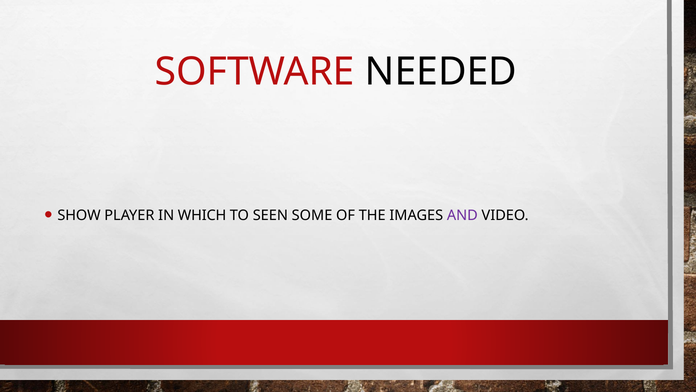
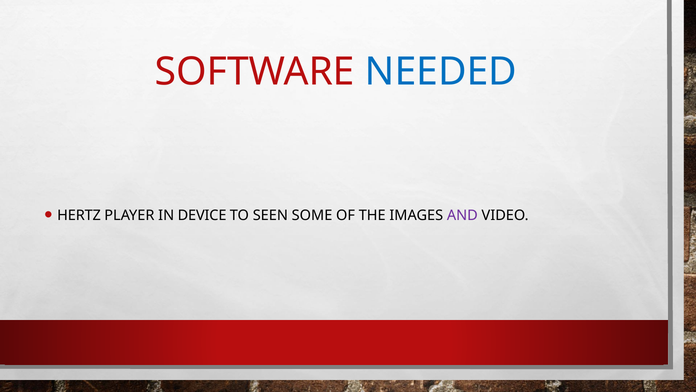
NEEDED colour: black -> blue (441, 72)
SHOW: SHOW -> HERTZ (79, 215)
WHICH: WHICH -> DEVICE (202, 215)
